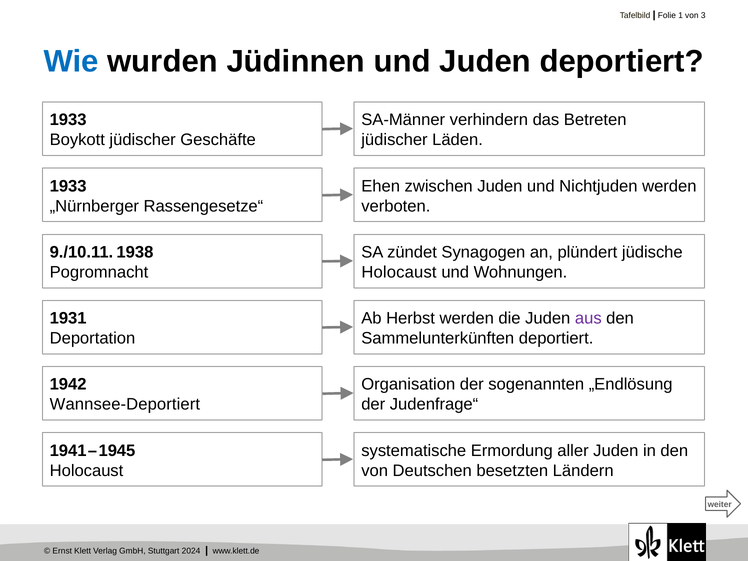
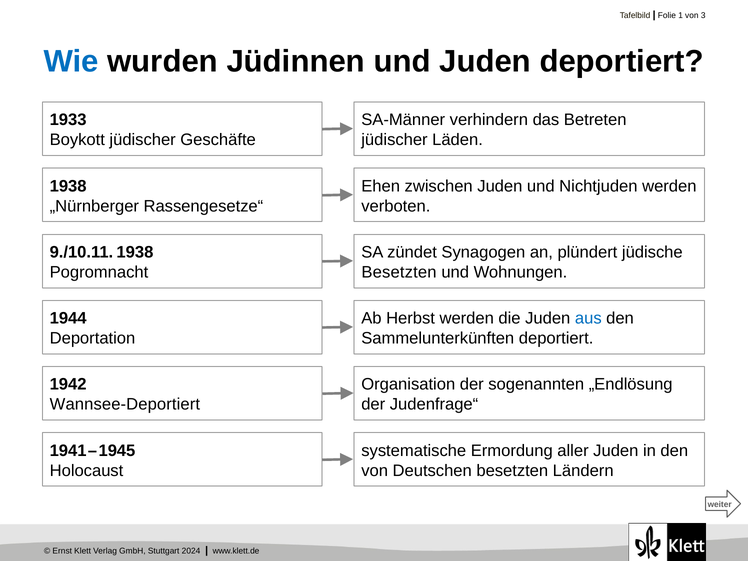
1933: 1933 -> 1938 (68, 186)
Holocaust: Holocaust -> Besetzten (399, 272)
1931: 1931 -> 1944 (68, 318)
aus colour: purple -> blue (588, 318)
